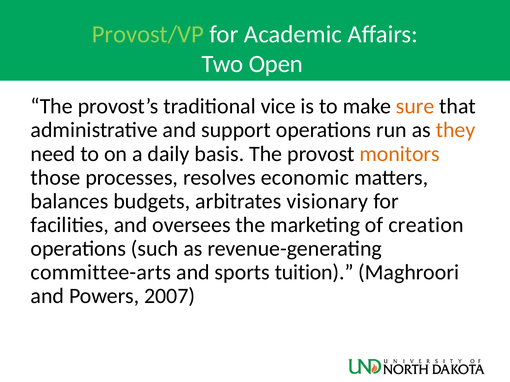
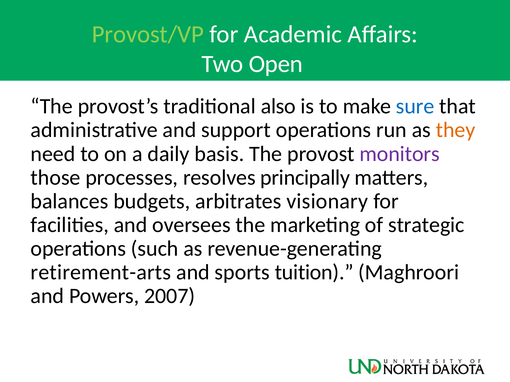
vice: vice -> also (278, 107)
sure colour: orange -> blue (415, 107)
monitors colour: orange -> purple (400, 154)
economic: economic -> principally (305, 178)
creation: creation -> strategic (426, 225)
committee-arts: committee-arts -> retirement-arts (101, 273)
